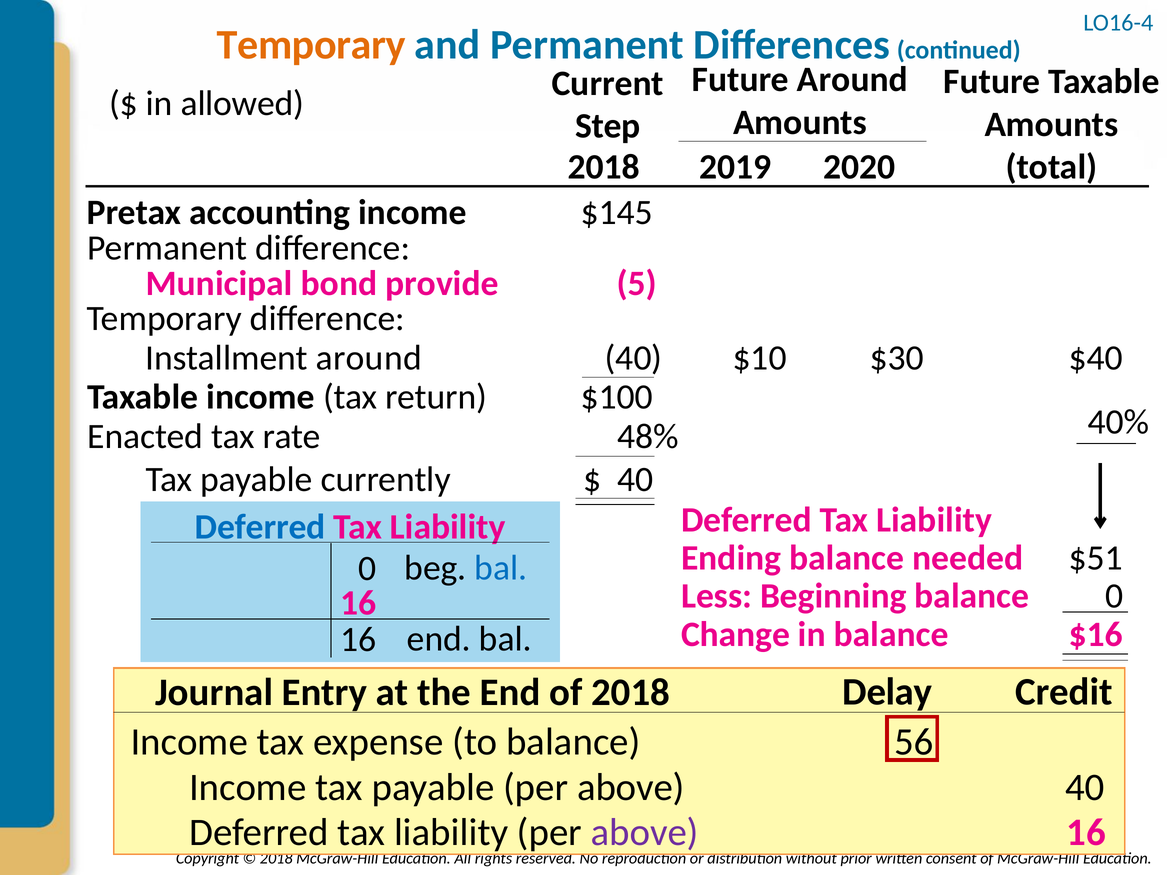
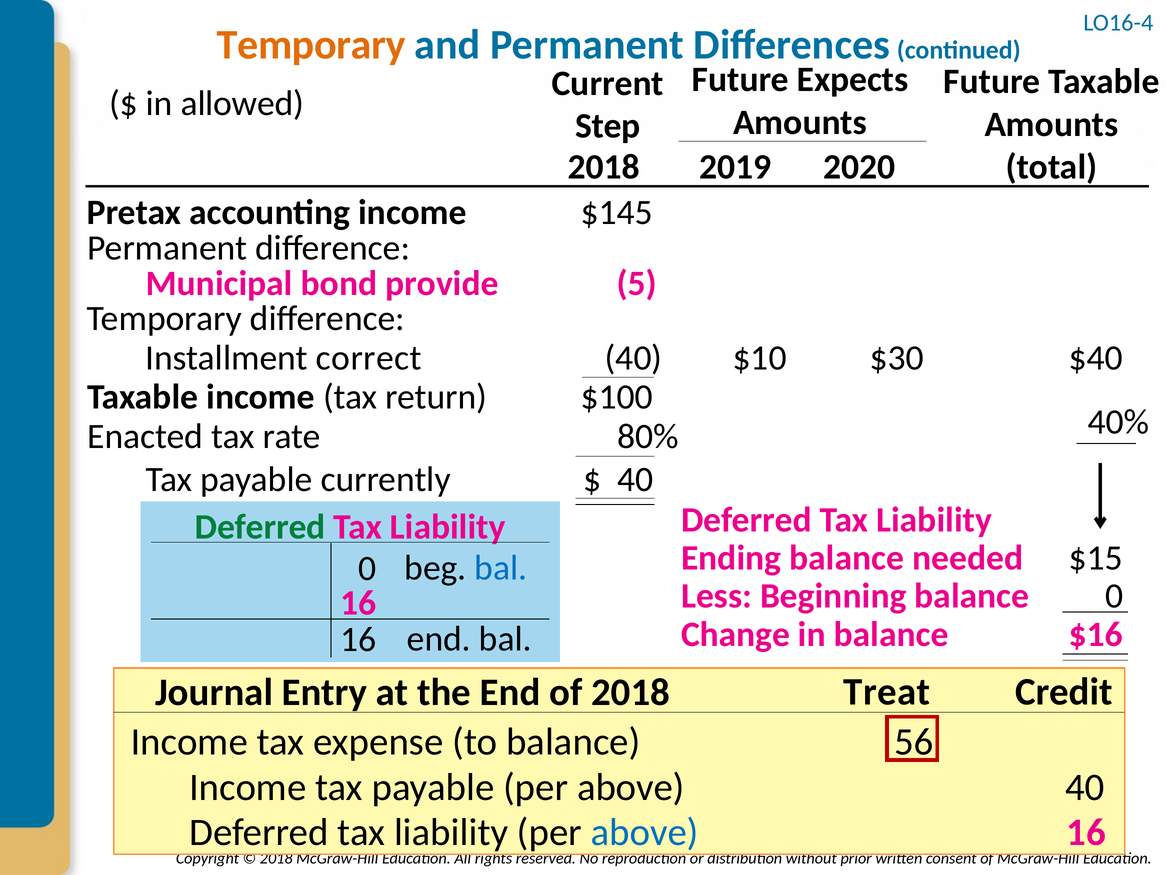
Future Around: Around -> Expects (853, 80)
Installment around: around -> correct (369, 358)
48%: 48% -> 80% (648, 437)
Deferred colour: blue -> green (260, 527)
$51: $51 -> $15 (1096, 558)
Delay: Delay -> Treat (887, 692)
above colour: purple -> blue (645, 833)
